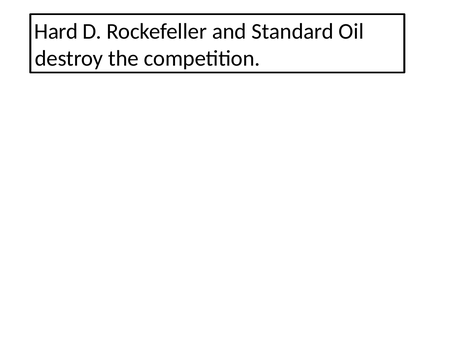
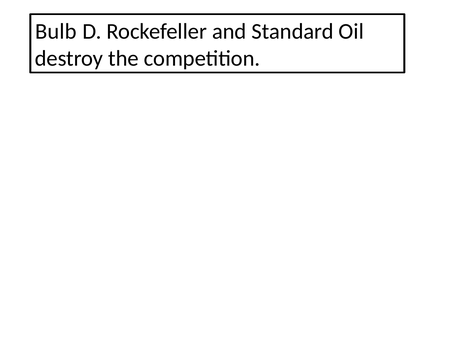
Hard: Hard -> Bulb (56, 31)
